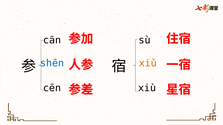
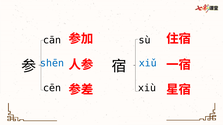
xiǔ colour: orange -> blue (148, 63)
